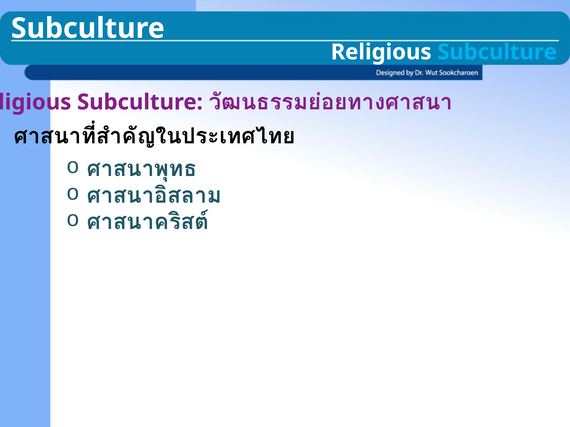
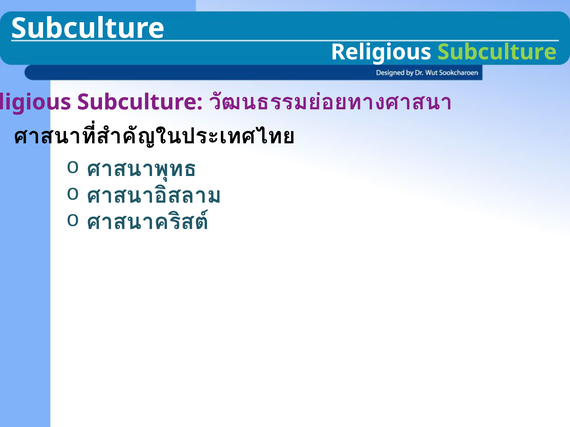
Subculture colour: light blue -> light green (497, 52)
